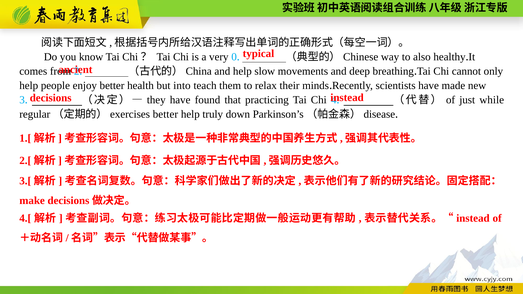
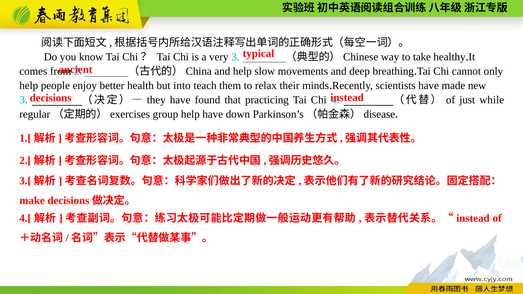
very 0: 0 -> 3 (234, 57)
also: also -> take (422, 57)
better: better -> group (165, 114)
help truly: truly -> have (213, 114)
